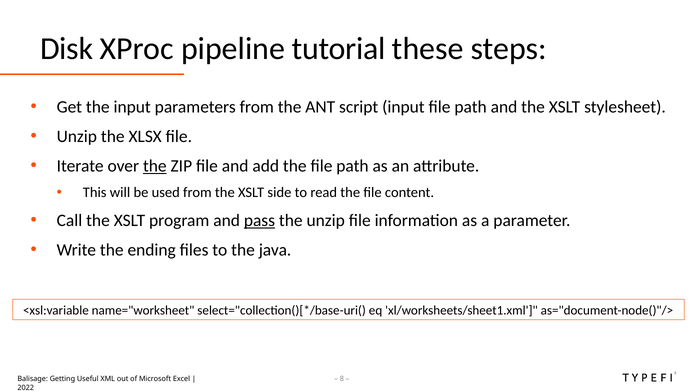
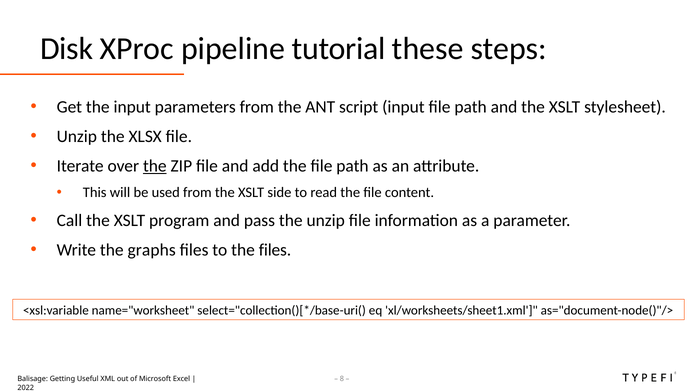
pass underline: present -> none (259, 221)
ending: ending -> graphs (152, 250)
the java: java -> files (275, 250)
